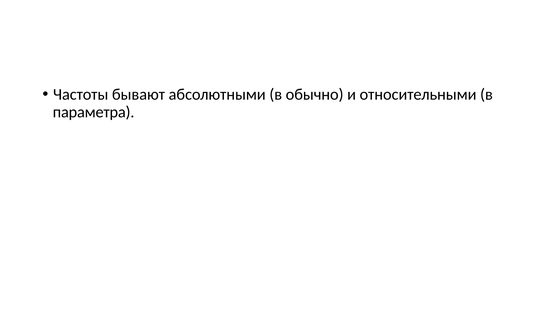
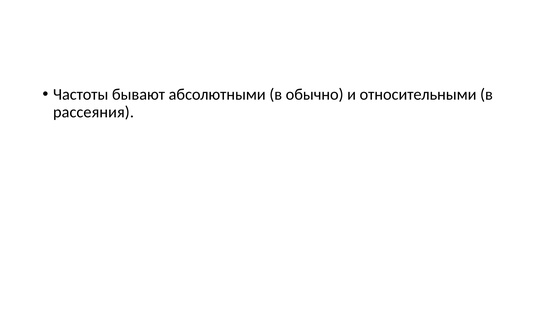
параметра: параметра -> рассеяния (93, 112)
